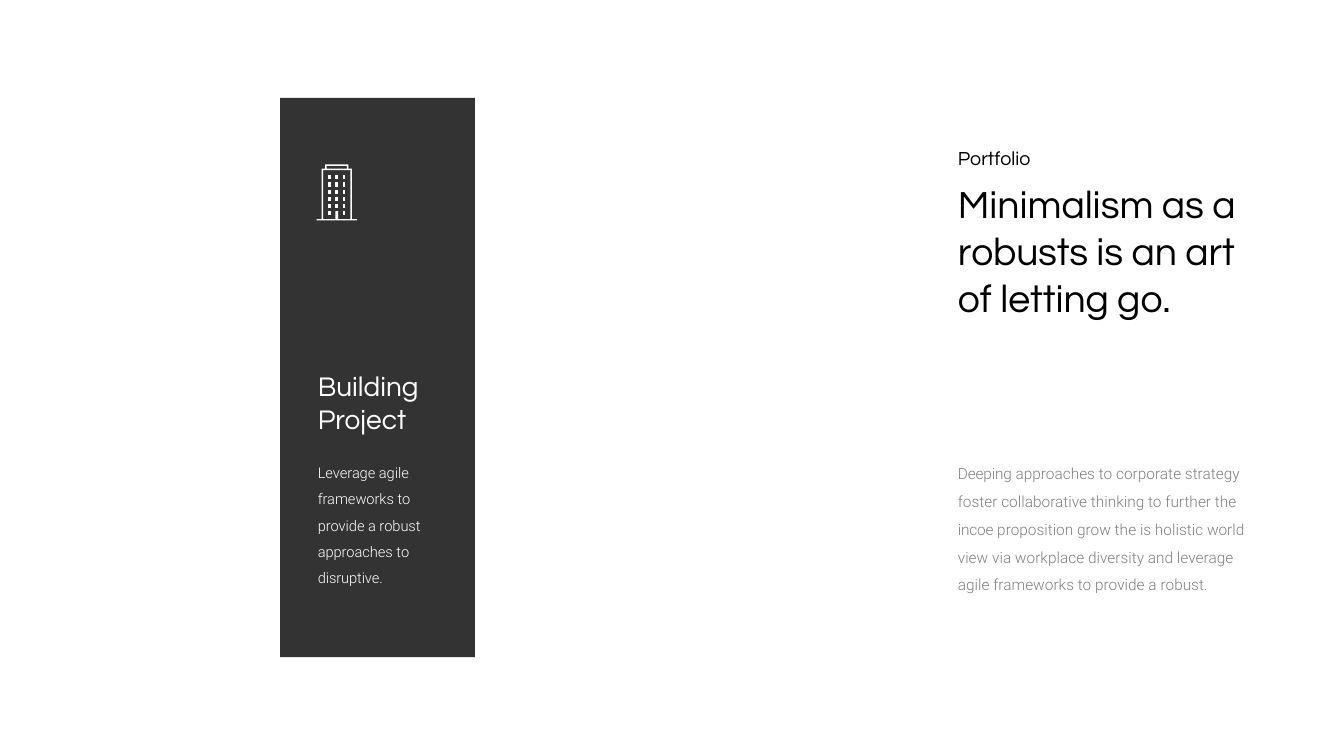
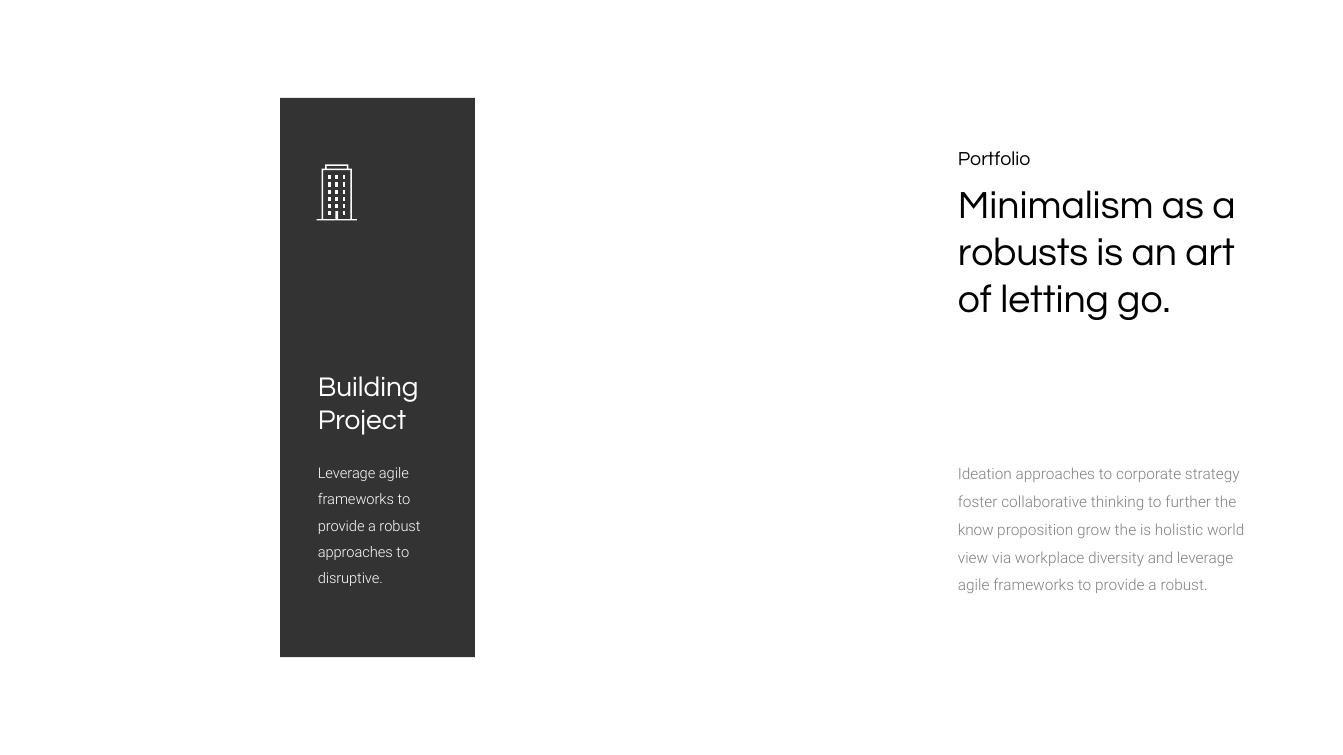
Deeping: Deeping -> Ideation (985, 475)
incoe: incoe -> know (976, 531)
